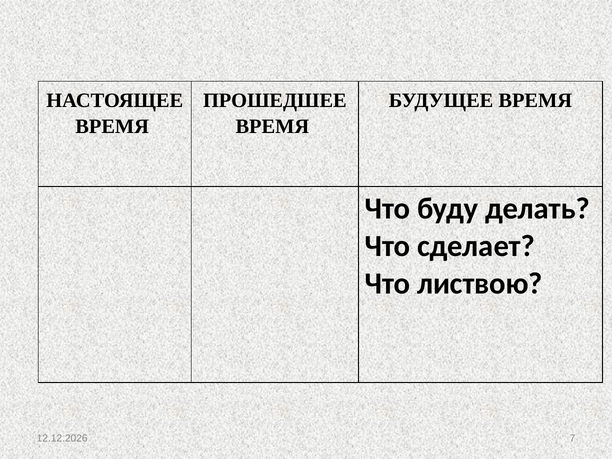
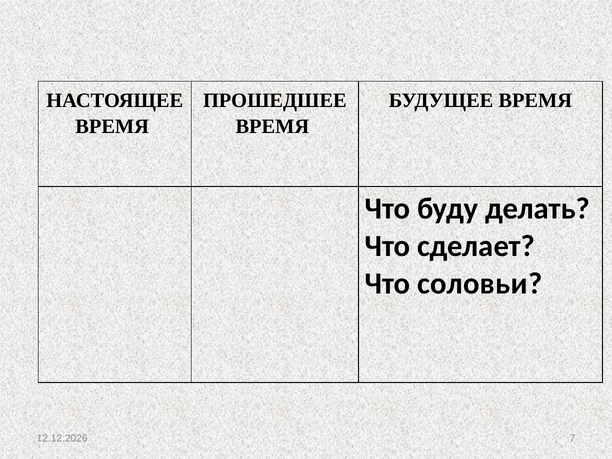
листвою: листвою -> соловьи (480, 283)
